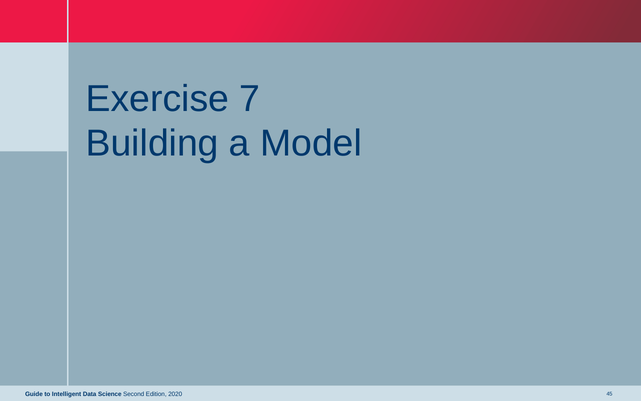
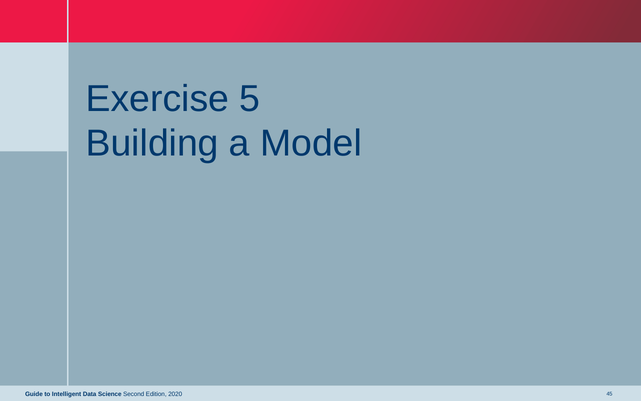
7: 7 -> 5 (250, 99)
